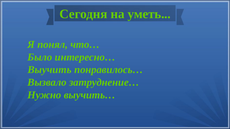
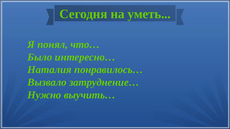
Выучить: Выучить -> Наталия (50, 70)
